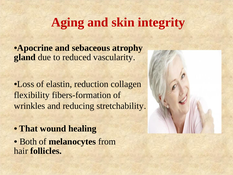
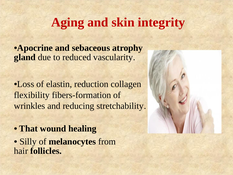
Both: Both -> Silly (28, 141)
